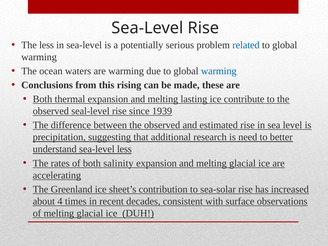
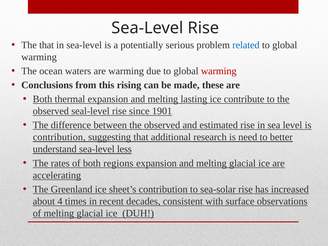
The less: less -> that (47, 45)
warming colour: blue -> red (219, 71)
1939: 1939 -> 1901 (162, 111)
precipitation: precipitation -> contribution (59, 137)
salinity: salinity -> regions (118, 163)
